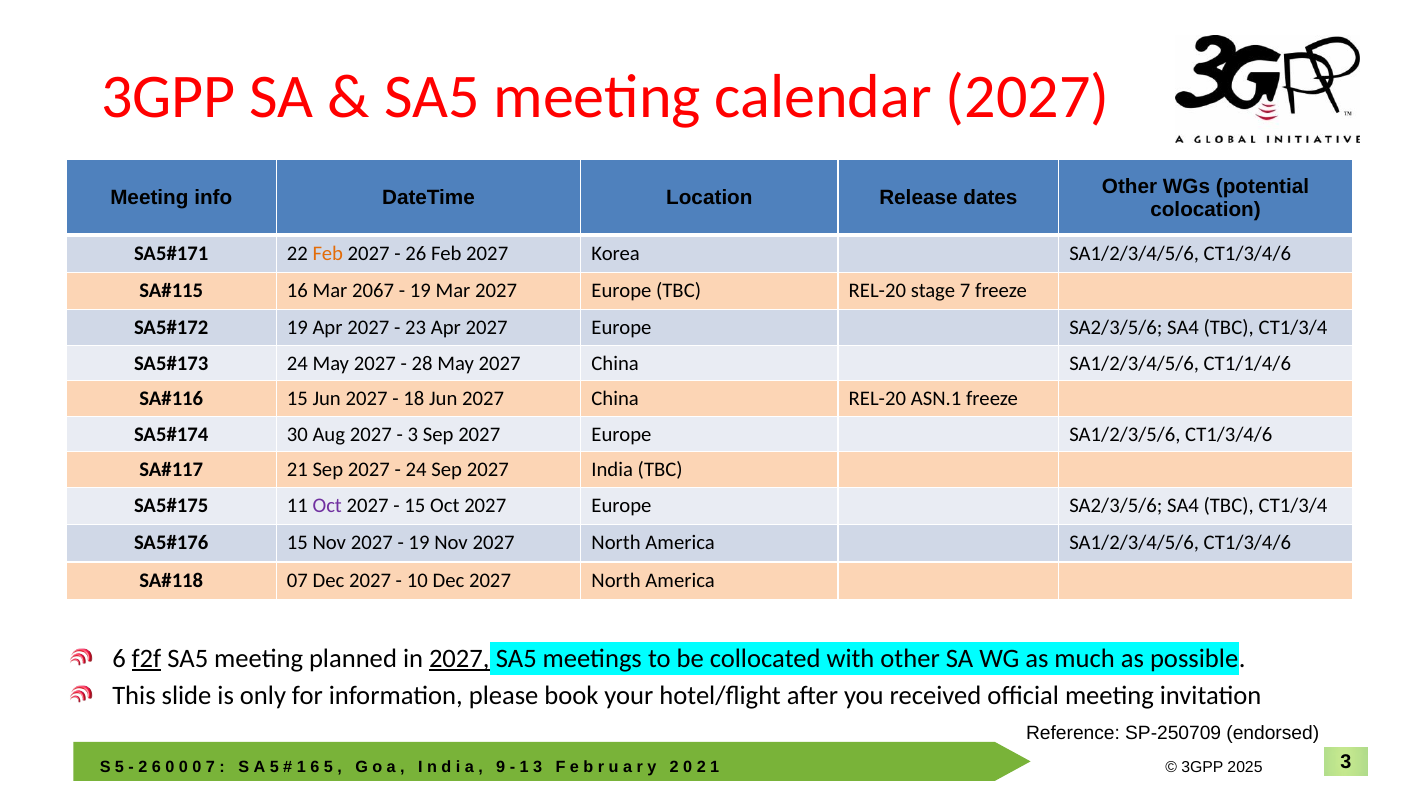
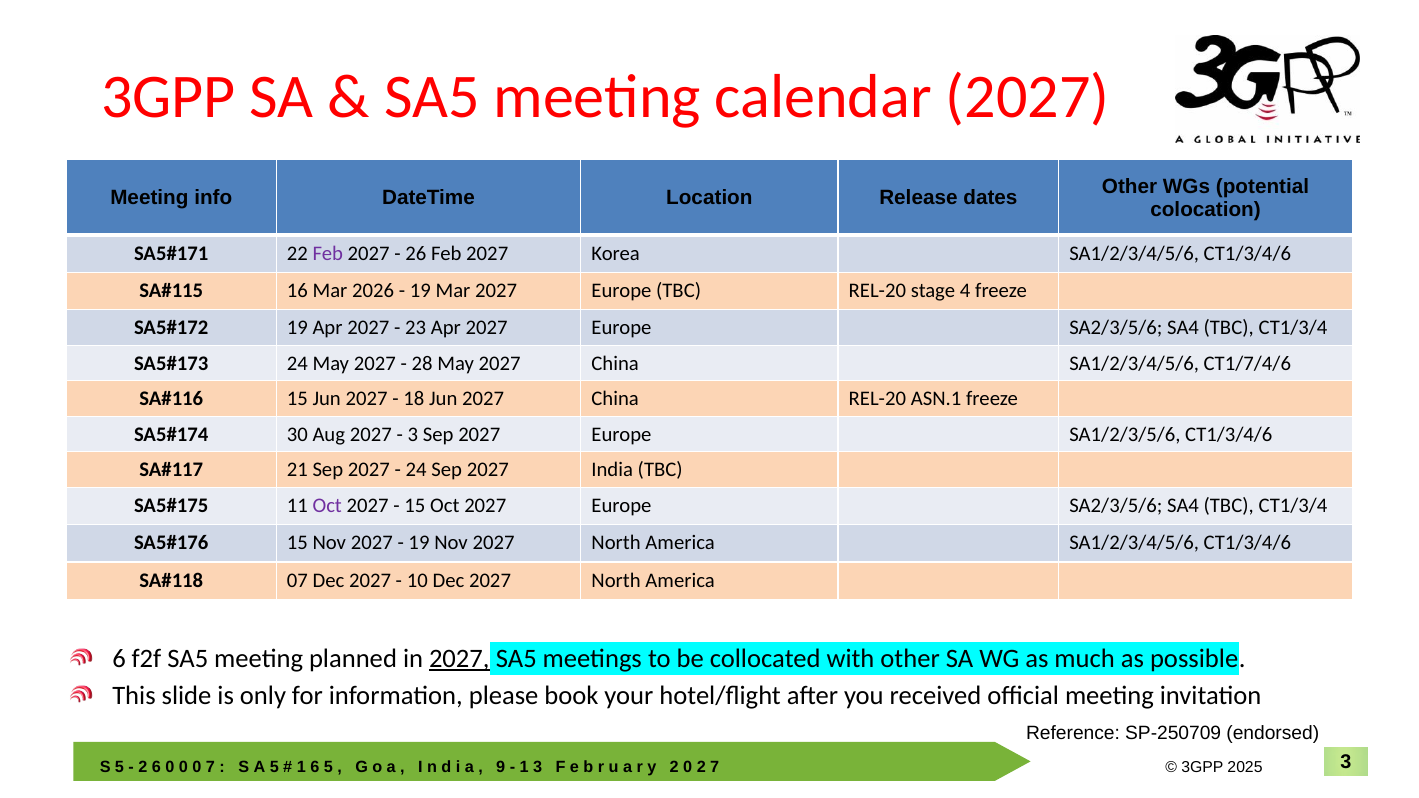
Feb colour: orange -> purple (328, 253)
2067: 2067 -> 2026 (373, 291)
stage 7: 7 -> 4 (965, 291)
CT1/1/4/6: CT1/1/4/6 -> CT1/7/4/6 (1247, 364)
f2f underline: present -> none (146, 659)
1: 1 -> 7 (715, 768)
